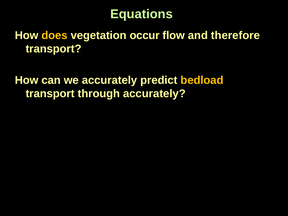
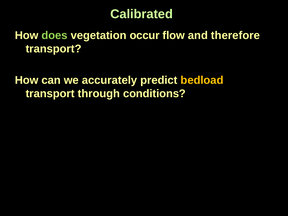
Equations: Equations -> Calibrated (142, 14)
does colour: yellow -> light green (55, 35)
through accurately: accurately -> conditions (154, 94)
